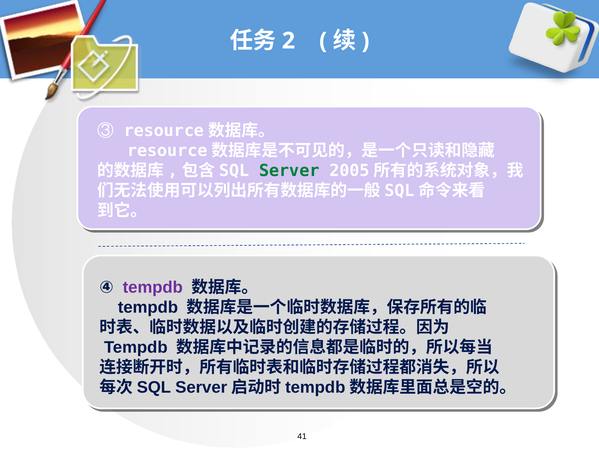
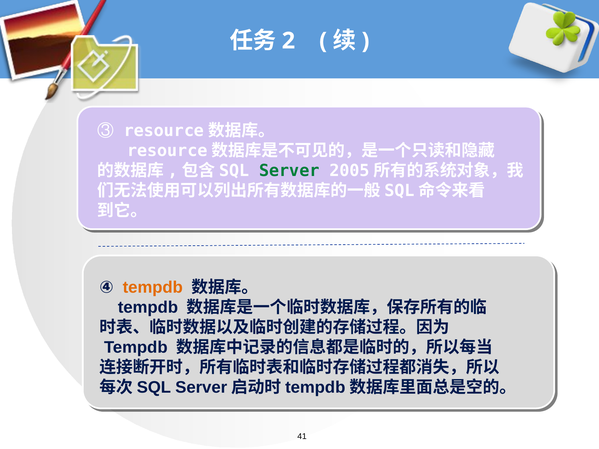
tempdb colour: purple -> orange (153, 288)
